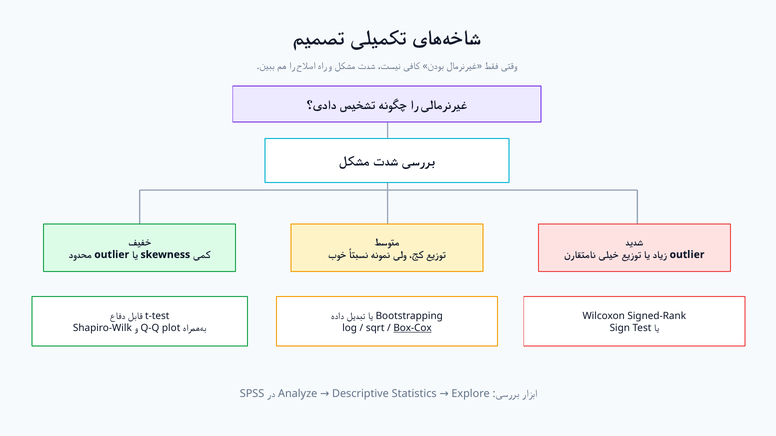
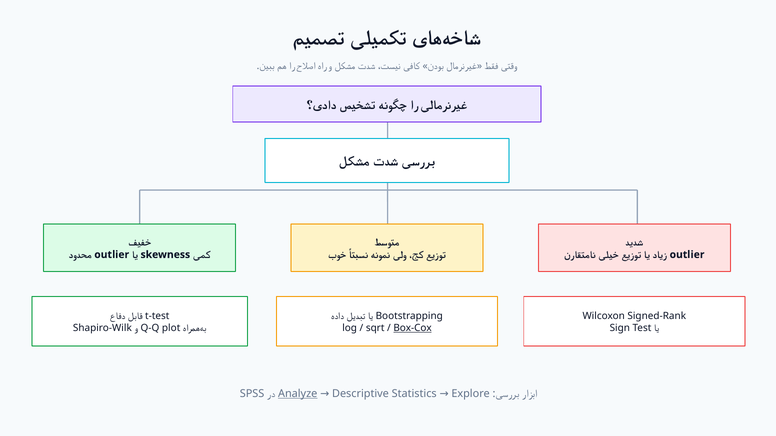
Analyze underline: none -> present (298, 394)
